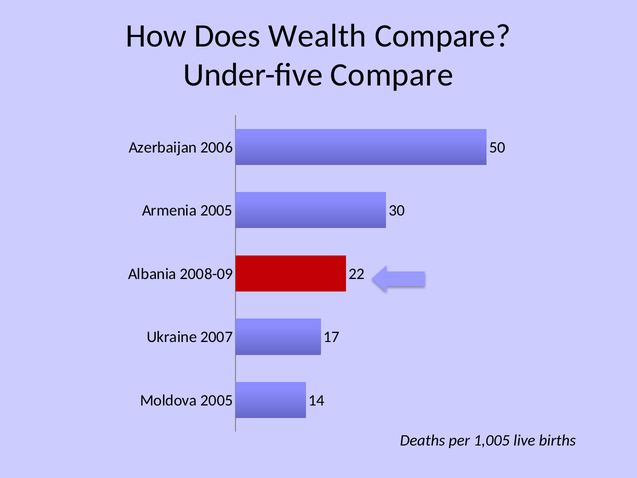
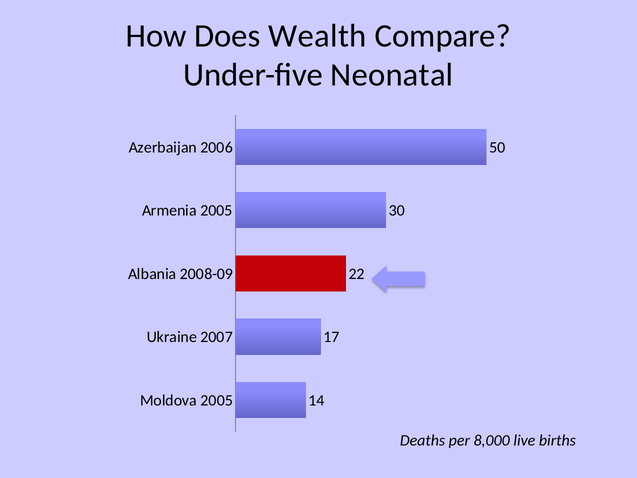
Under-five Compare: Compare -> Neonatal (392, 75)
1,005: 1,005 -> 8,000 (492, 440)
